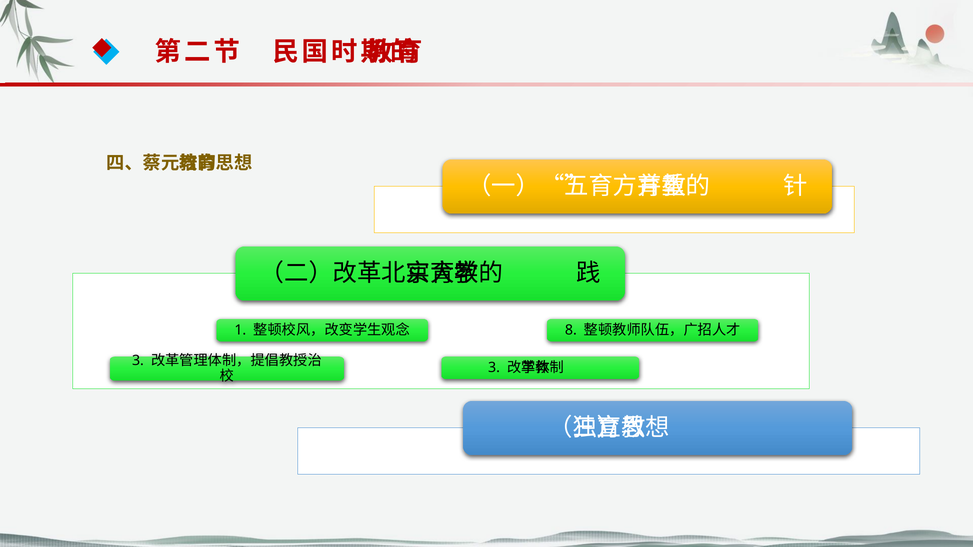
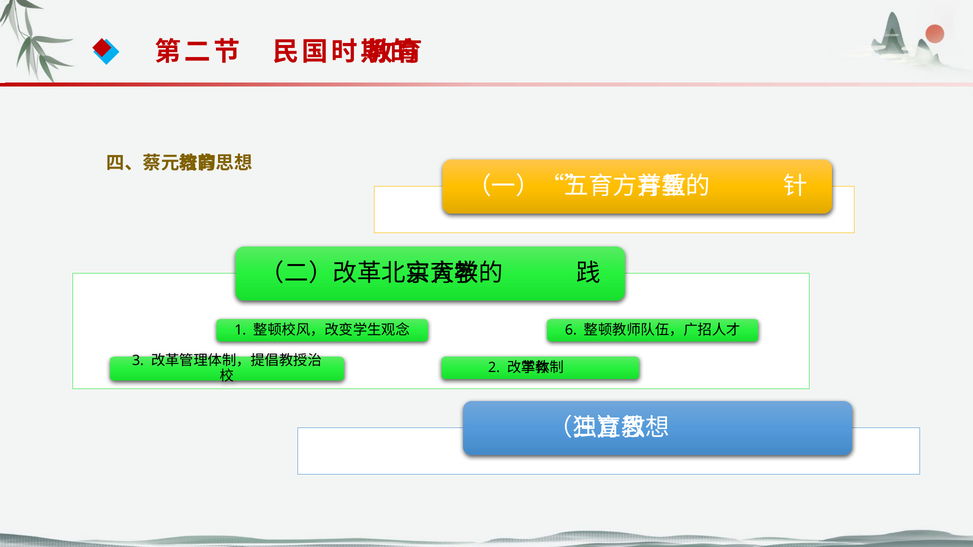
8: 8 -> 6 (571, 330)
3: 3 -> 2 (494, 368)
